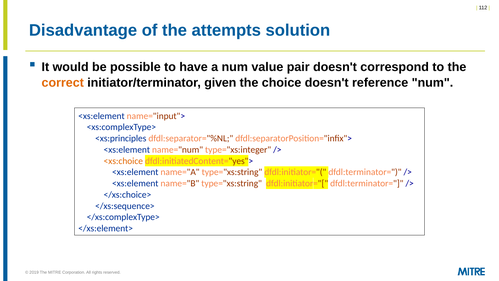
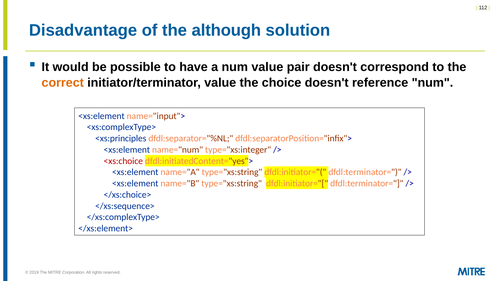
attempts: attempts -> although (226, 30)
initiator/terminator given: given -> value (220, 83)
<xs:choice colour: orange -> red (123, 161)
